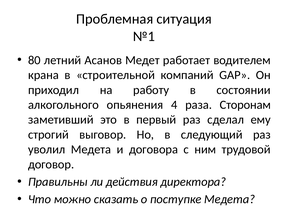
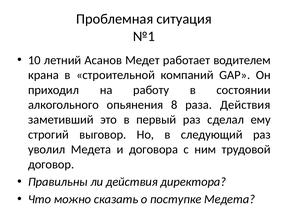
80: 80 -> 10 (34, 60)
4: 4 -> 8 (174, 105)
раза Сторонам: Сторонам -> Действия (245, 105)
